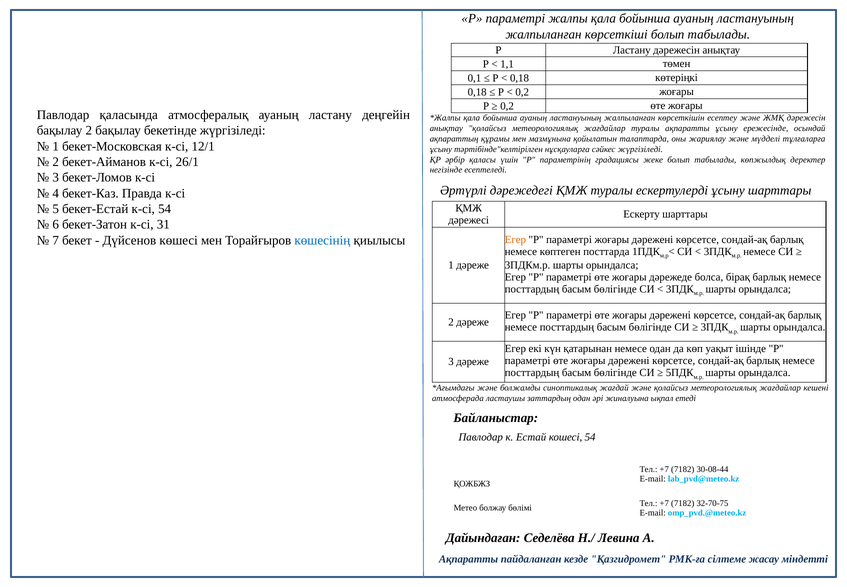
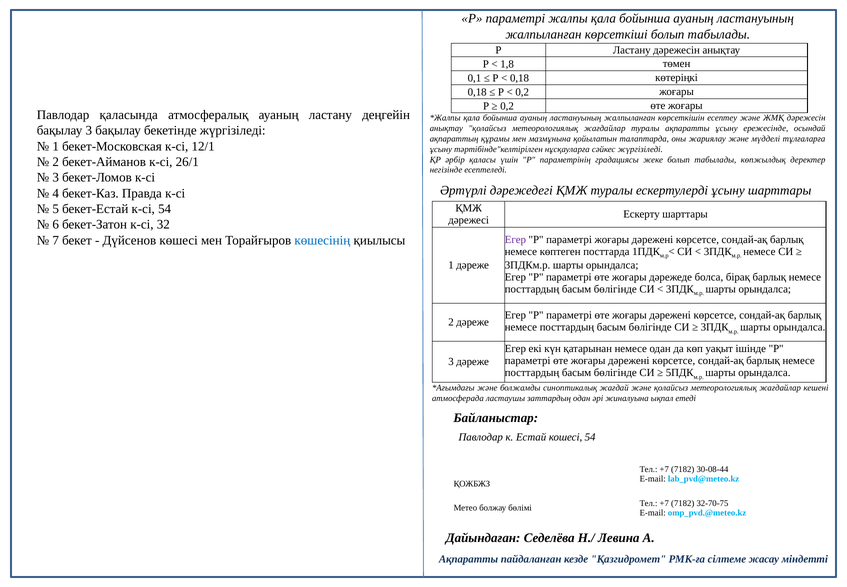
1,1: 1,1 -> 1,8 (507, 64)
бақылау 2: 2 -> 3 (89, 130)
31: 31 -> 32 (163, 224)
Егер colour: orange -> purple (515, 239)
